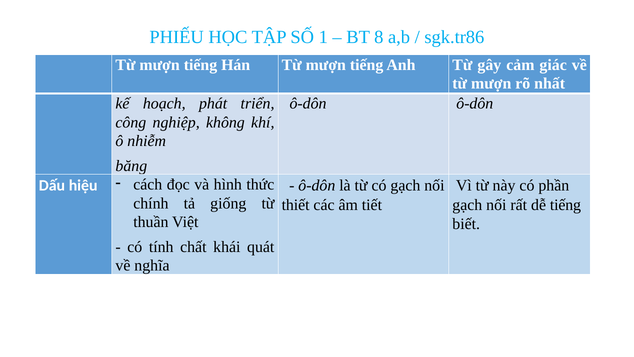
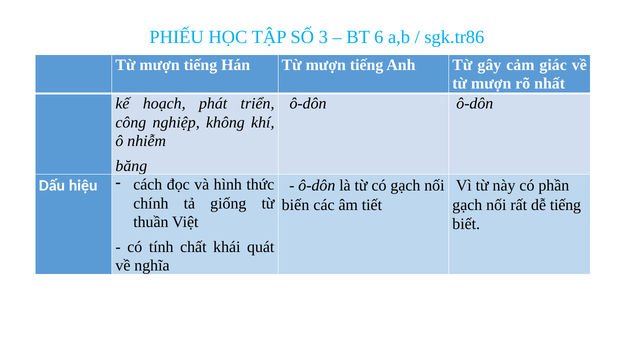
1: 1 -> 3 (323, 37)
8: 8 -> 6 (379, 37)
thiết: thiết -> biến (295, 205)
